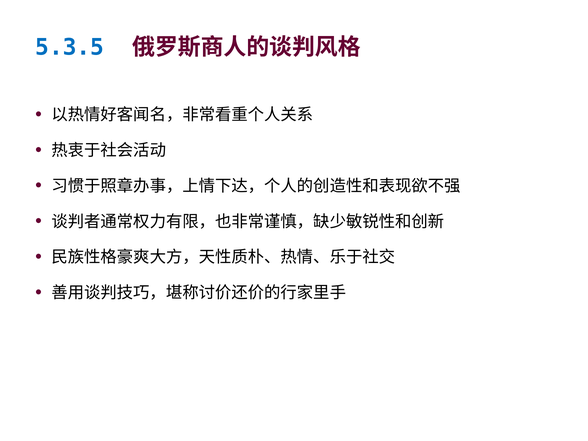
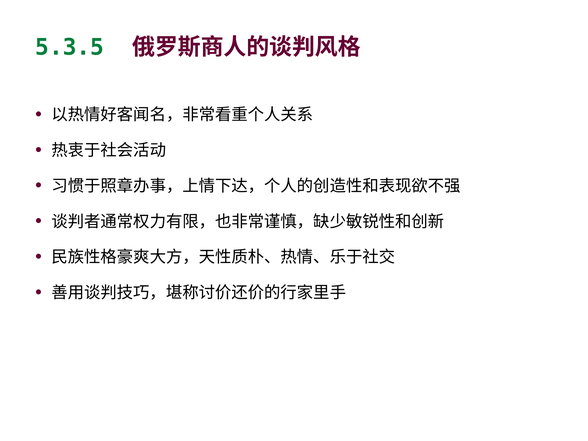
5.3.5 colour: blue -> green (70, 47)
